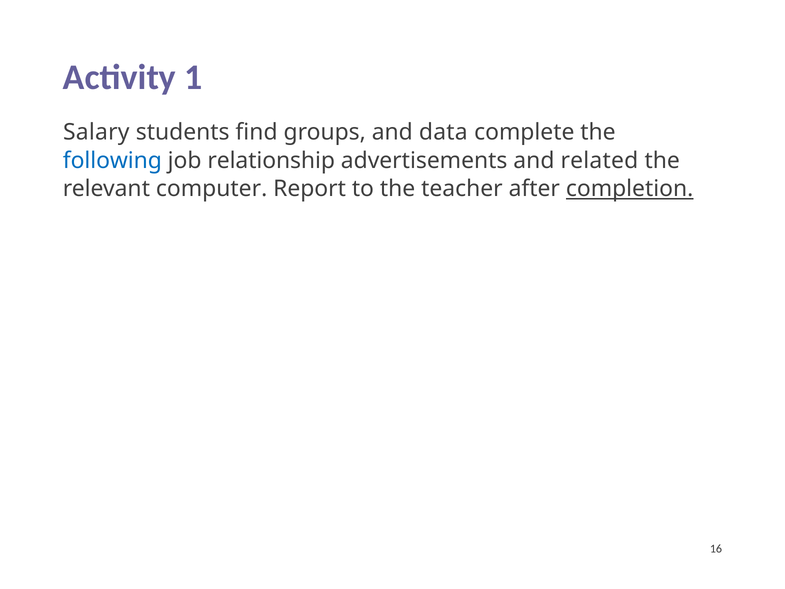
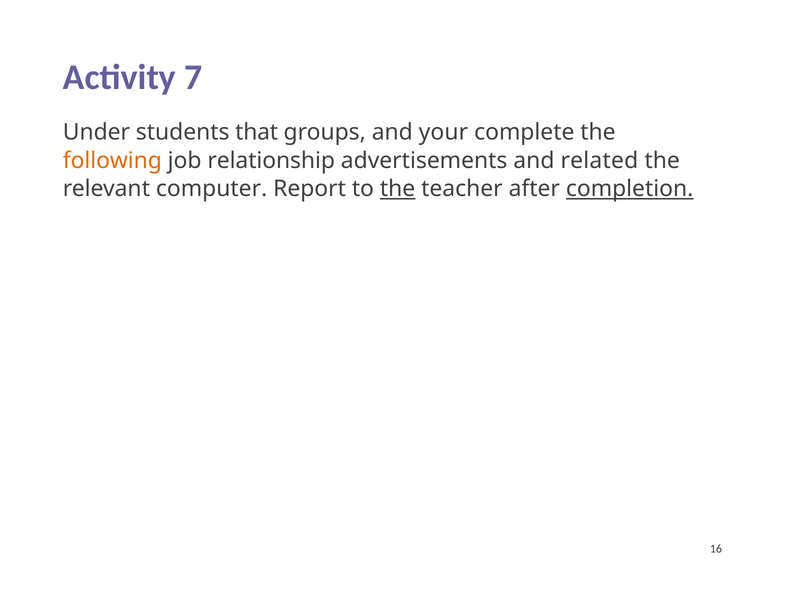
1: 1 -> 7 (193, 77)
Salary: Salary -> Under (96, 132)
find: find -> that (257, 132)
data: data -> your (443, 132)
following colour: blue -> orange (112, 160)
the underline: none -> present (398, 189)
